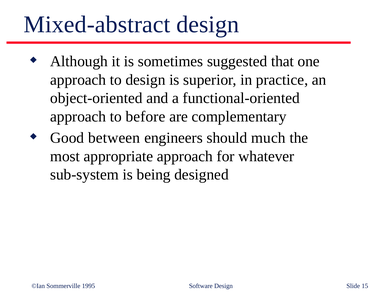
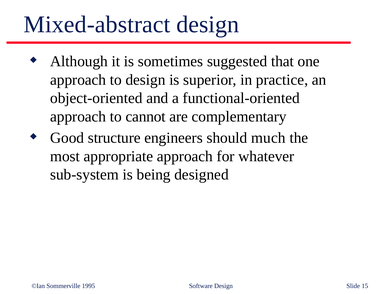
before: before -> cannot (146, 117)
between: between -> structure (114, 138)
